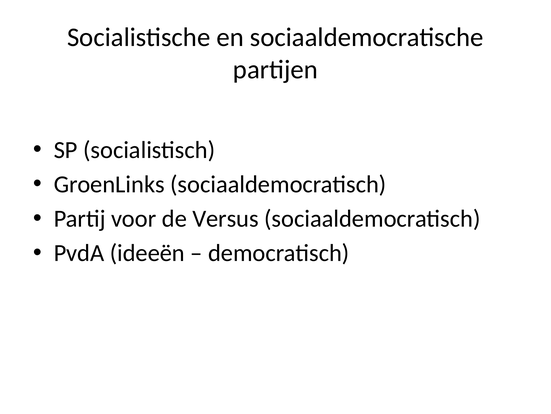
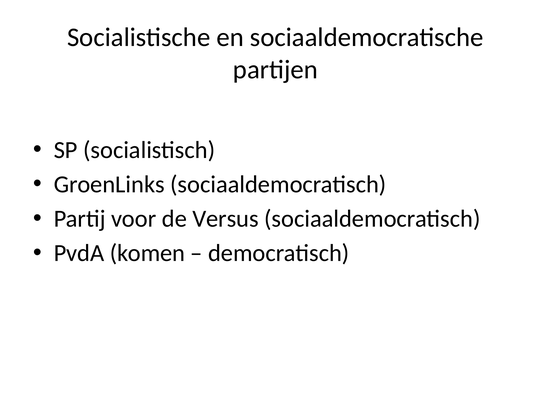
ideeën: ideeën -> komen (147, 253)
